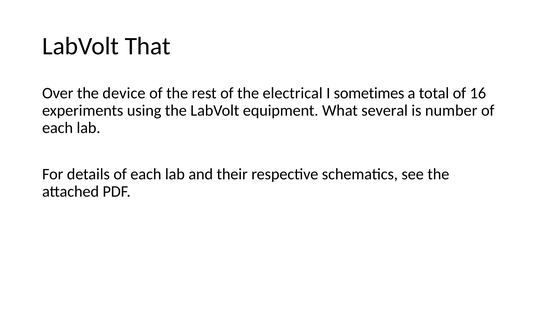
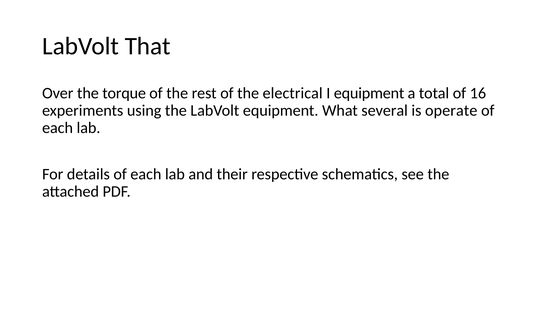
device: device -> torque (124, 93)
I sometimes: sometimes -> equipment (369, 93)
number: number -> operate (451, 111)
